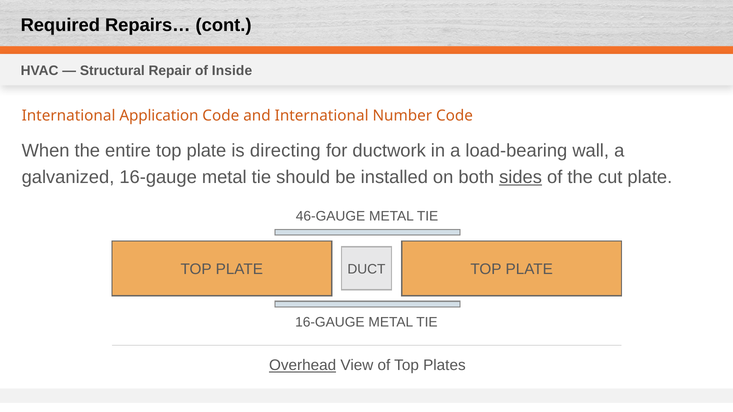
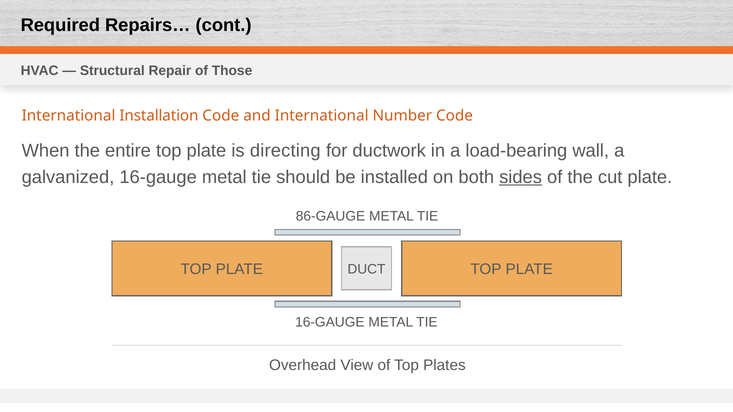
Inside: Inside -> Those (232, 71)
Application: Application -> Installation (159, 116)
46-GAUGE: 46-GAUGE -> 86-GAUGE (331, 216)
Overhead underline: present -> none (303, 366)
